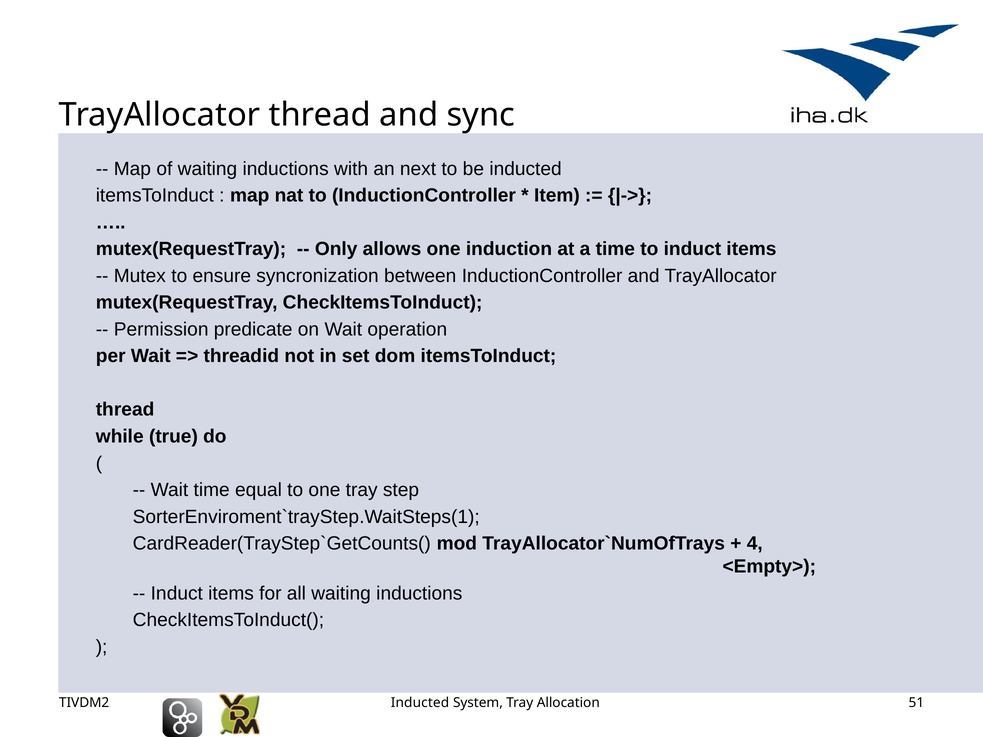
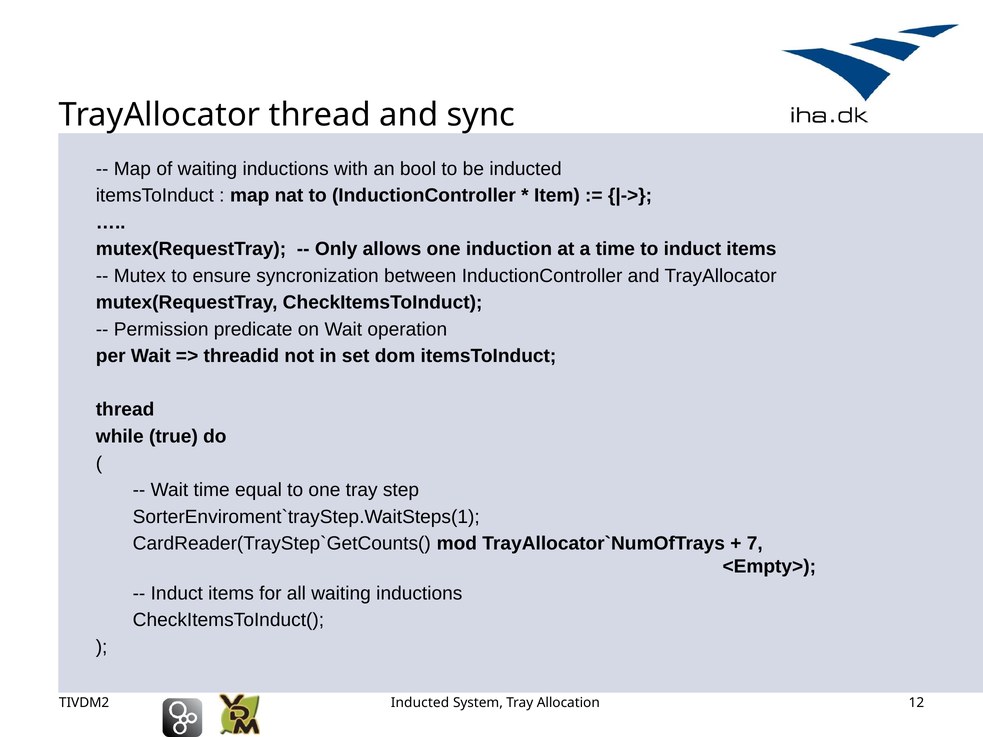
next: next -> bool (418, 169)
4: 4 -> 7 (755, 544)
51: 51 -> 12 (916, 703)
